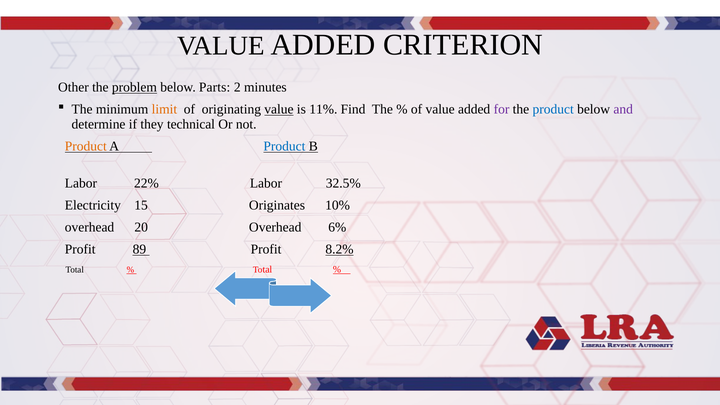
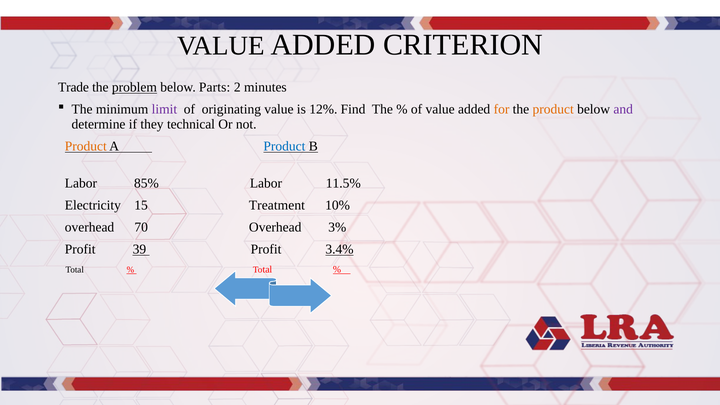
Other: Other -> Trade (74, 87)
limit colour: orange -> purple (164, 109)
value underline: present -> none (279, 109)
11%: 11% -> 12% (323, 109)
for colour: purple -> orange (502, 109)
product colour: blue -> orange (553, 109)
22%: 22% -> 85% (146, 183)
32.5%: 32.5% -> 11.5% (343, 183)
Originates: Originates -> Treatment (277, 205)
20: 20 -> 70 (141, 227)
6%: 6% -> 3% (337, 227)
89: 89 -> 39 (139, 249)
8.2%: 8.2% -> 3.4% (339, 249)
